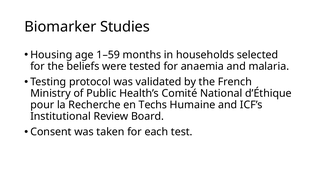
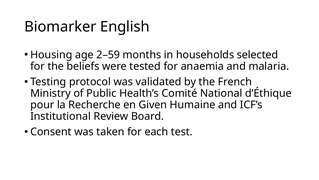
Studies: Studies -> English (125, 27)
1–59: 1–59 -> 2–59 (108, 55)
Techs: Techs -> Given (153, 105)
